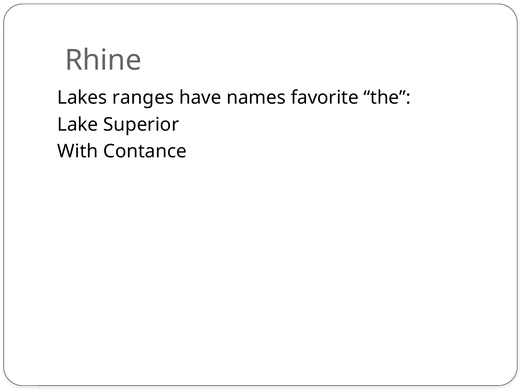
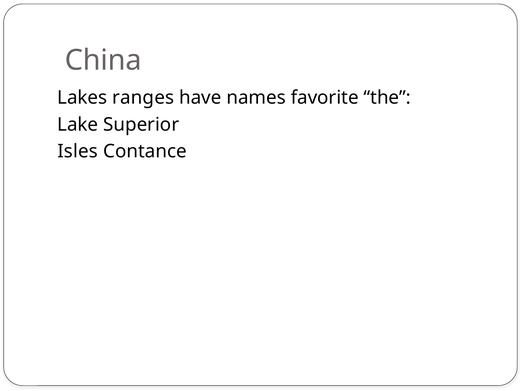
Rhine: Rhine -> China (103, 60)
With: With -> Isles (78, 151)
